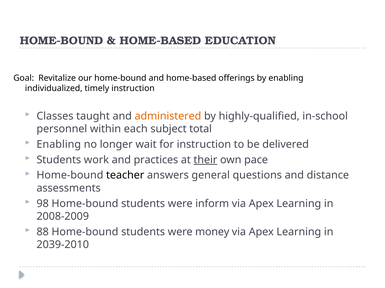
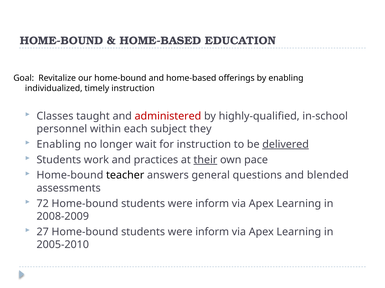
administered colour: orange -> red (168, 116)
total: total -> they (200, 129)
delivered underline: none -> present (286, 145)
distance: distance -> blended (328, 176)
98: 98 -> 72 (43, 204)
88: 88 -> 27 (43, 232)
money: money -> inform (212, 232)
2039-2010: 2039-2010 -> 2005-2010 (63, 245)
